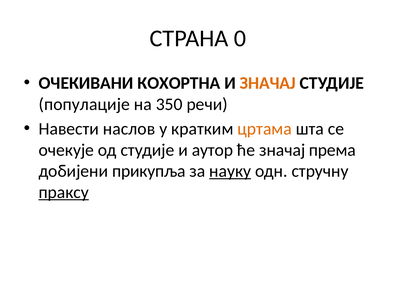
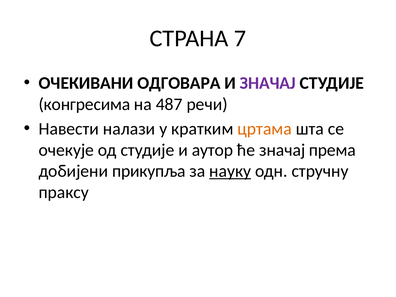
0: 0 -> 7 (240, 38)
КОХОРТНА: КОХОРТНА -> ОДГОВАРА (179, 83)
ЗНАЧАЈ colour: orange -> purple (268, 83)
популације: популације -> конгресима (84, 104)
350: 350 -> 487 (169, 104)
наслов: наслов -> налази (129, 129)
праксу underline: present -> none (64, 192)
